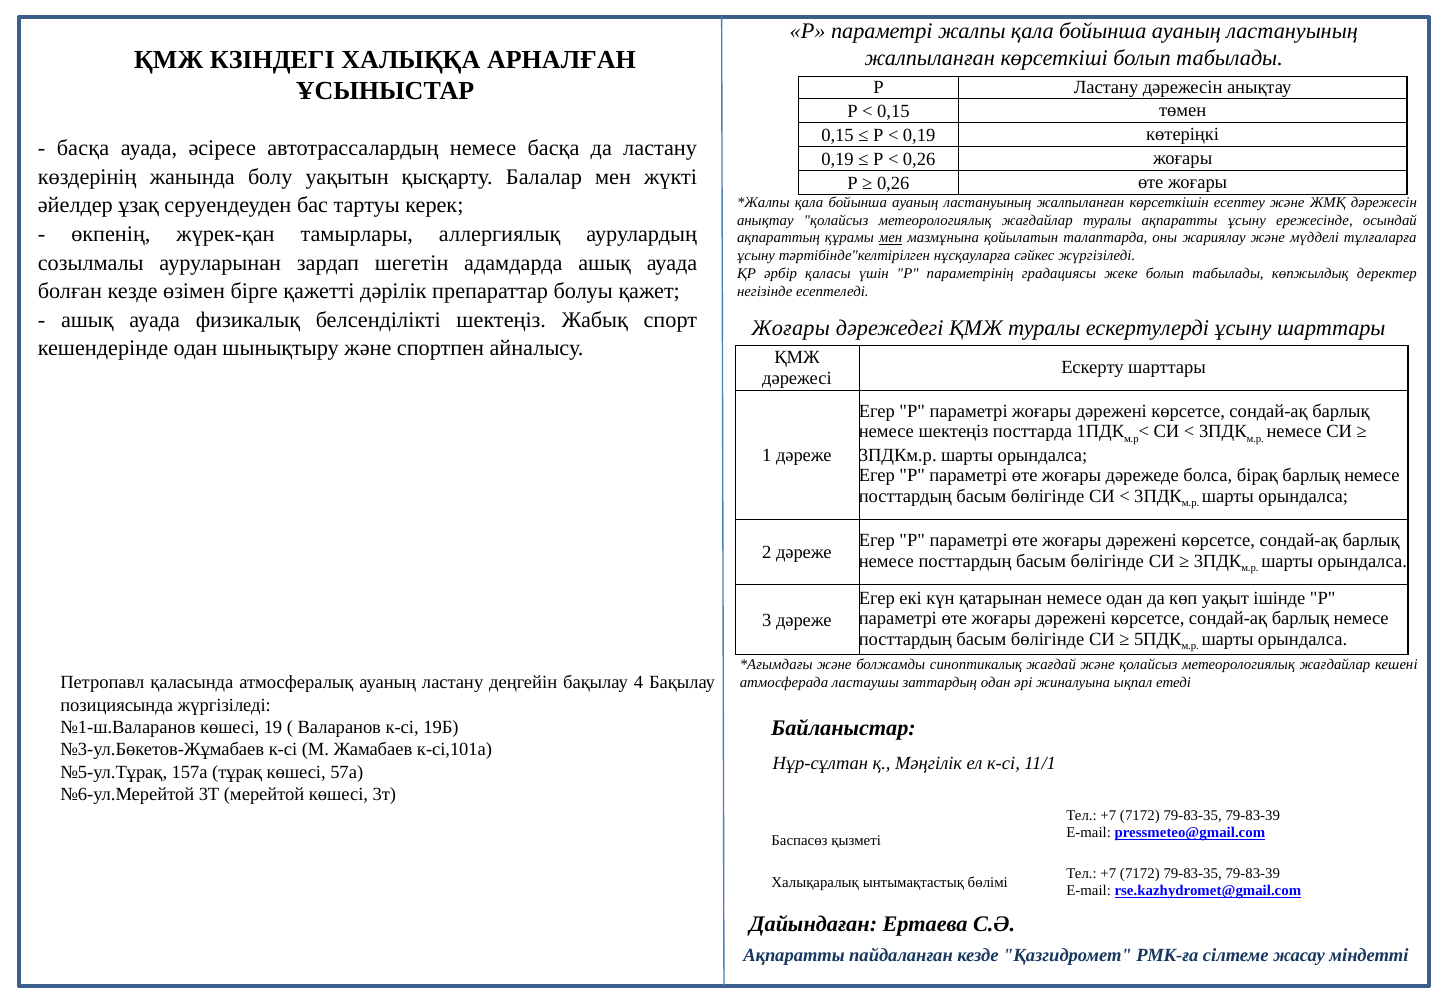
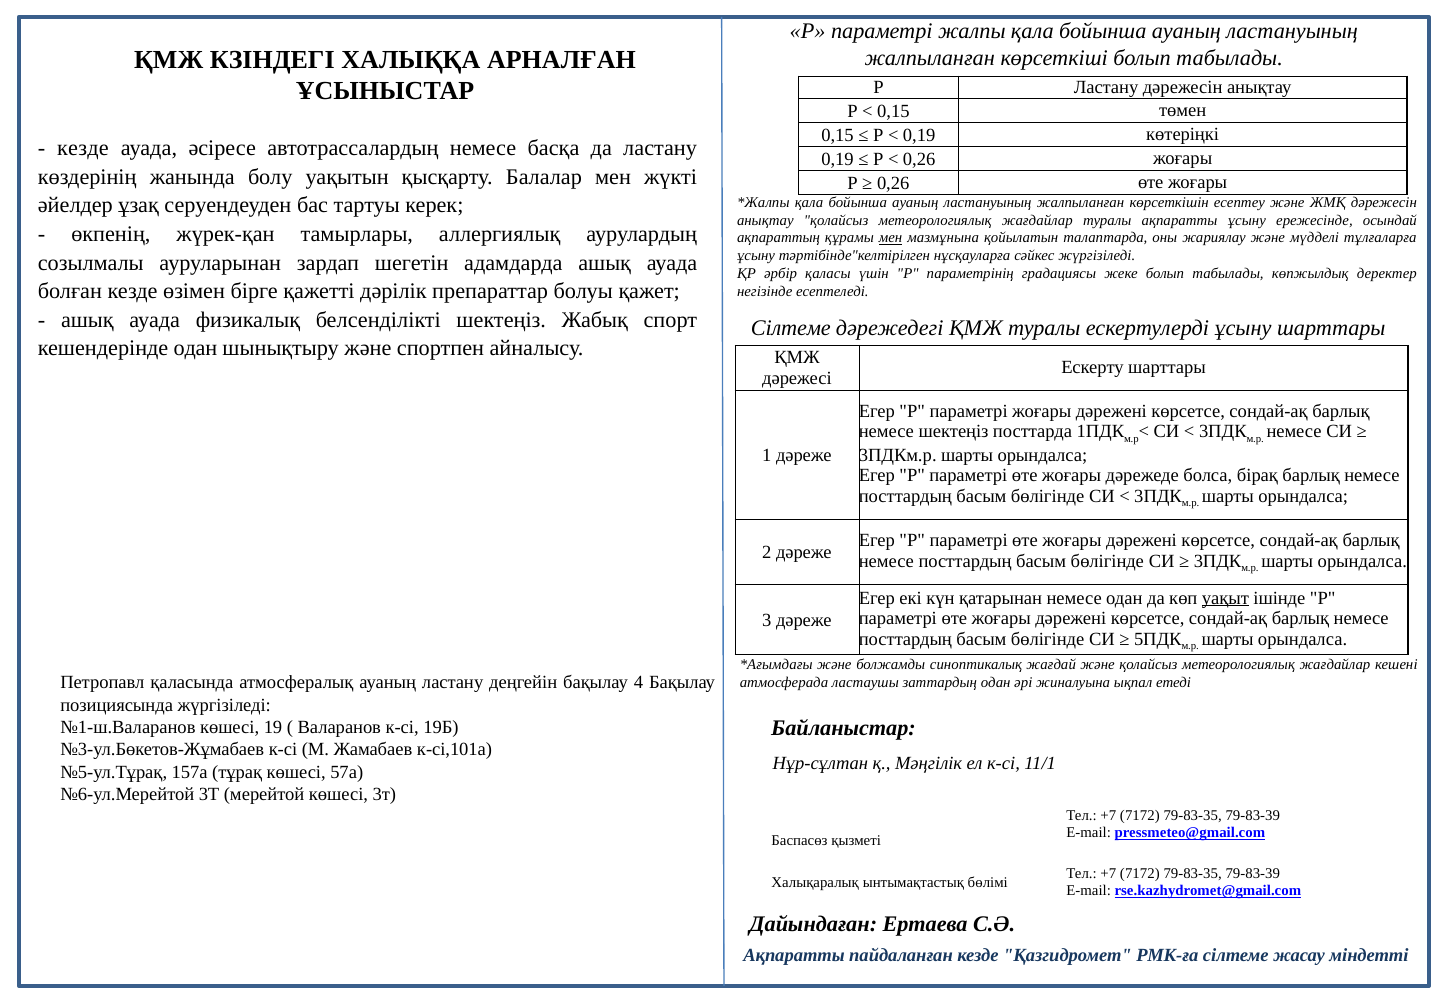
басқа: басқа -> кезде (83, 148)
Жоғары: Жоғары -> Сілтеме (791, 328)
уақыт underline: none -> present (1225, 598)
